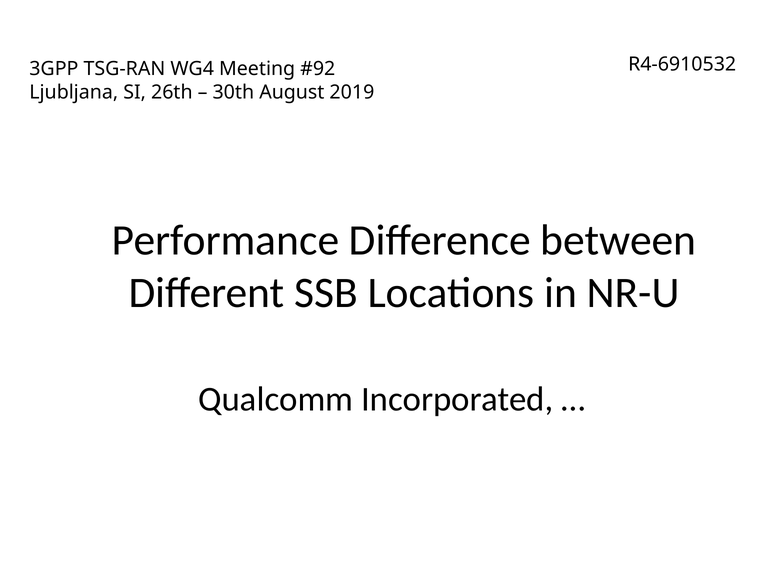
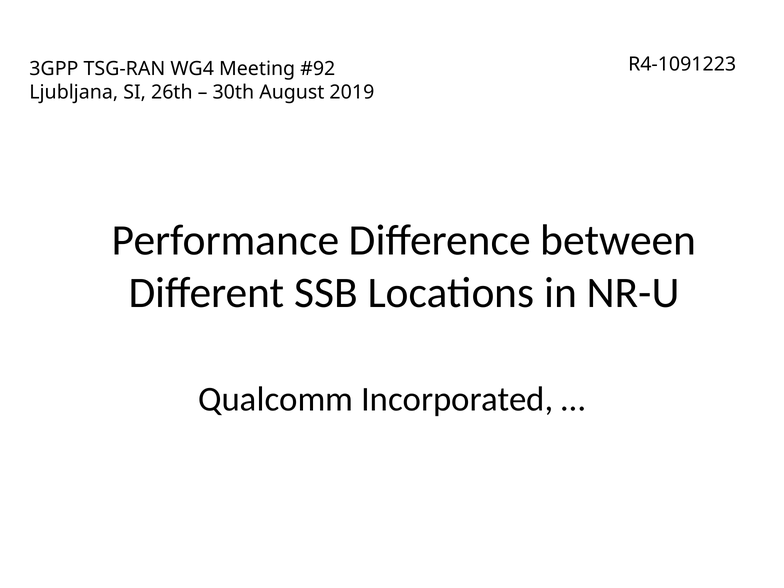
R4-6910532: R4-6910532 -> R4-1091223 (682, 65)
